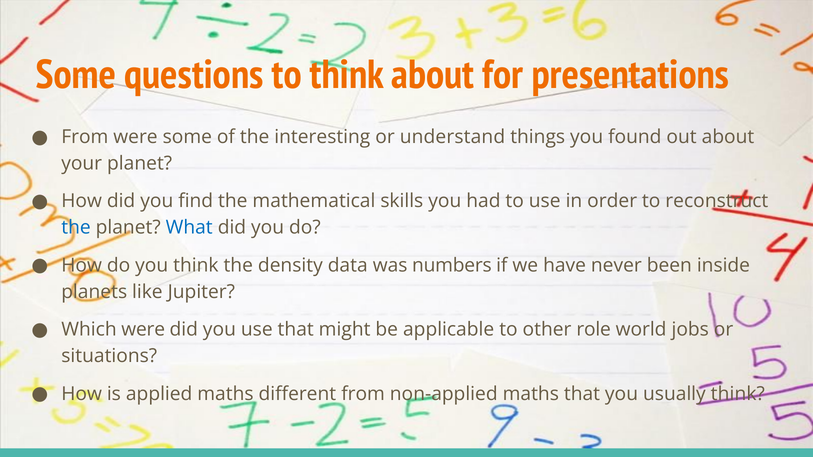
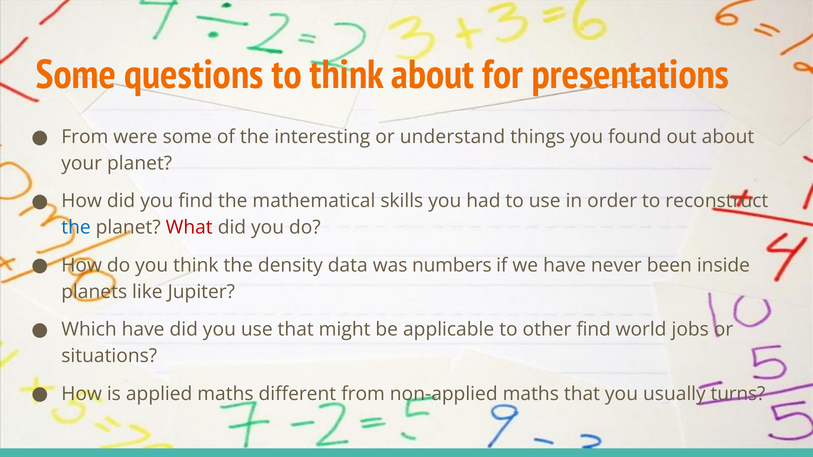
What colour: blue -> red (189, 228)
Which were: were -> have (143, 330)
other role: role -> find (594, 330)
usually think: think -> turns (738, 394)
